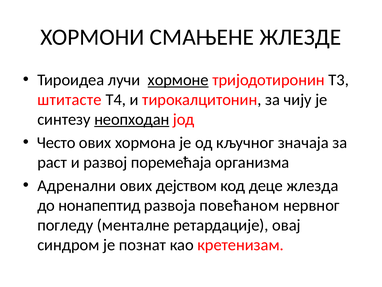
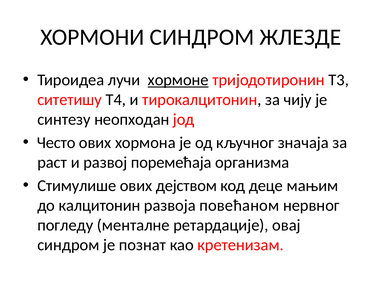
ХОРМОНИ СМАЊЕНЕ: СМАЊЕНЕ -> СИНДРОМ (202, 37)
штитасте: штитасте -> ситетишу (70, 100)
неопходан underline: present -> none (132, 119)
Адренални: Адренални -> Стимулише (77, 185)
жлезда: жлезда -> мањим (312, 185)
нонапептид: нонапептид -> калцитонин (99, 205)
